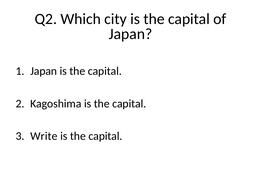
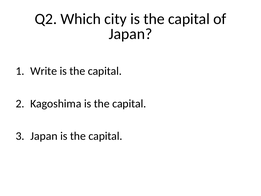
Japan: Japan -> Write (44, 71)
Write: Write -> Japan (44, 136)
